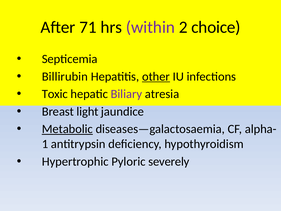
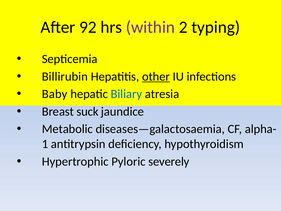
71: 71 -> 92 (88, 27)
choice: choice -> typing (216, 27)
Toxic: Toxic -> Baby (55, 94)
Biliary colour: purple -> blue (126, 94)
light: light -> suck (88, 111)
Metabolic underline: present -> none (67, 129)
